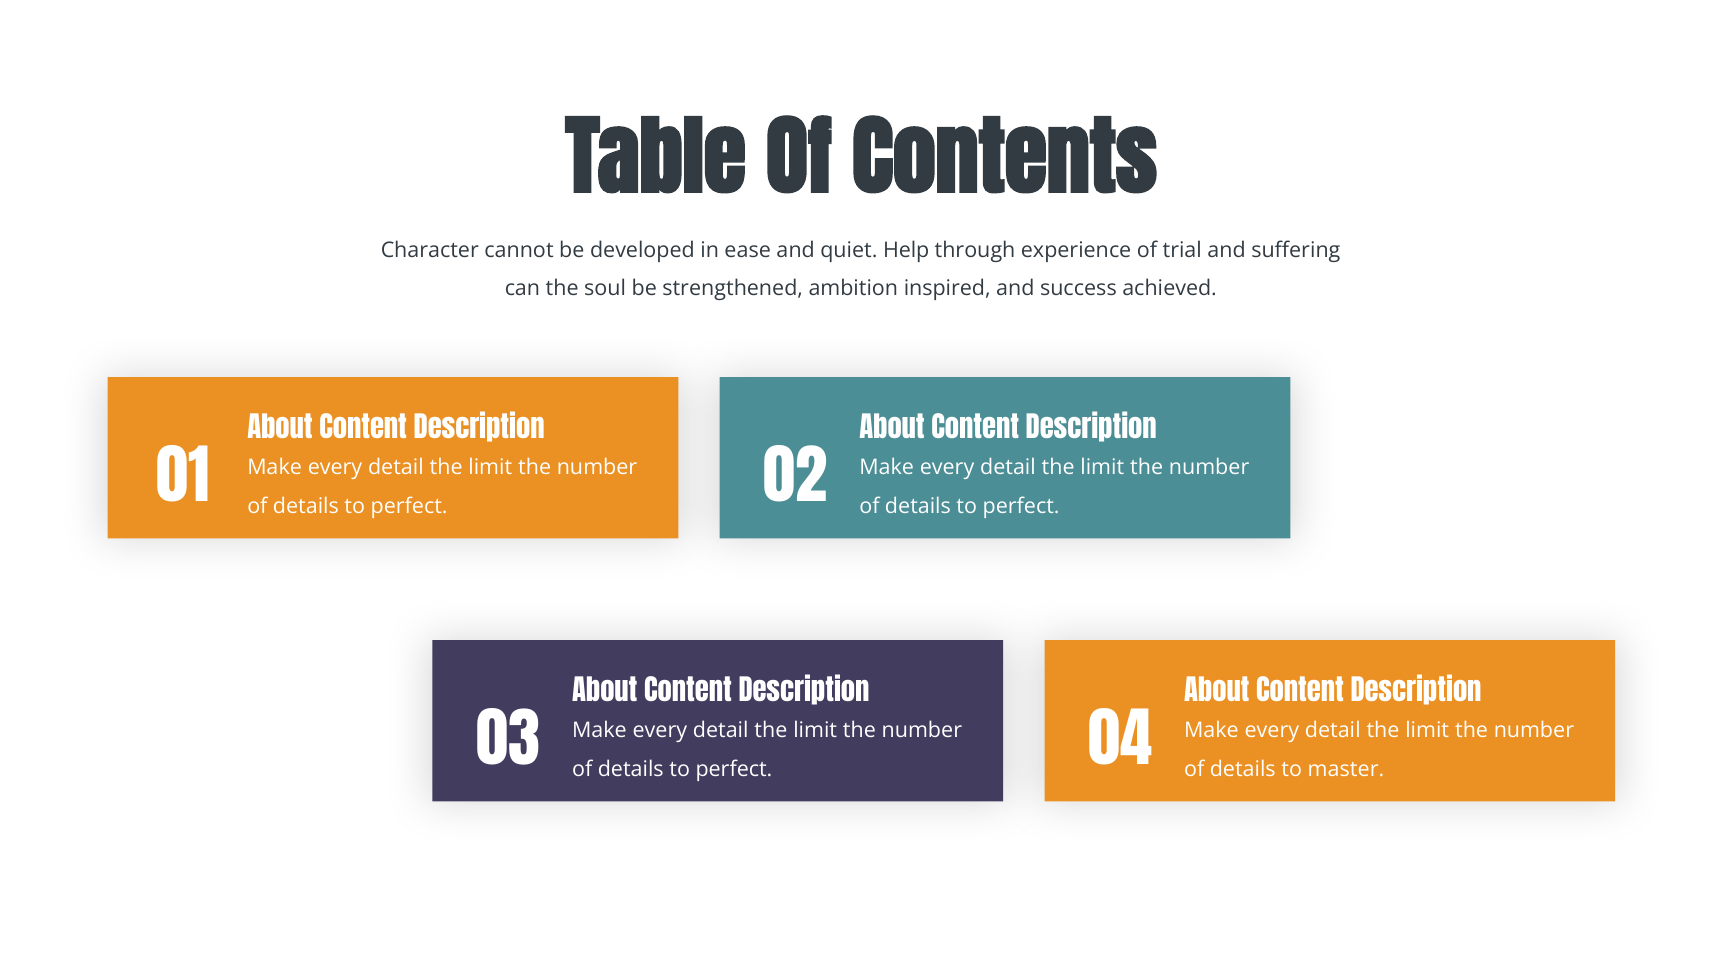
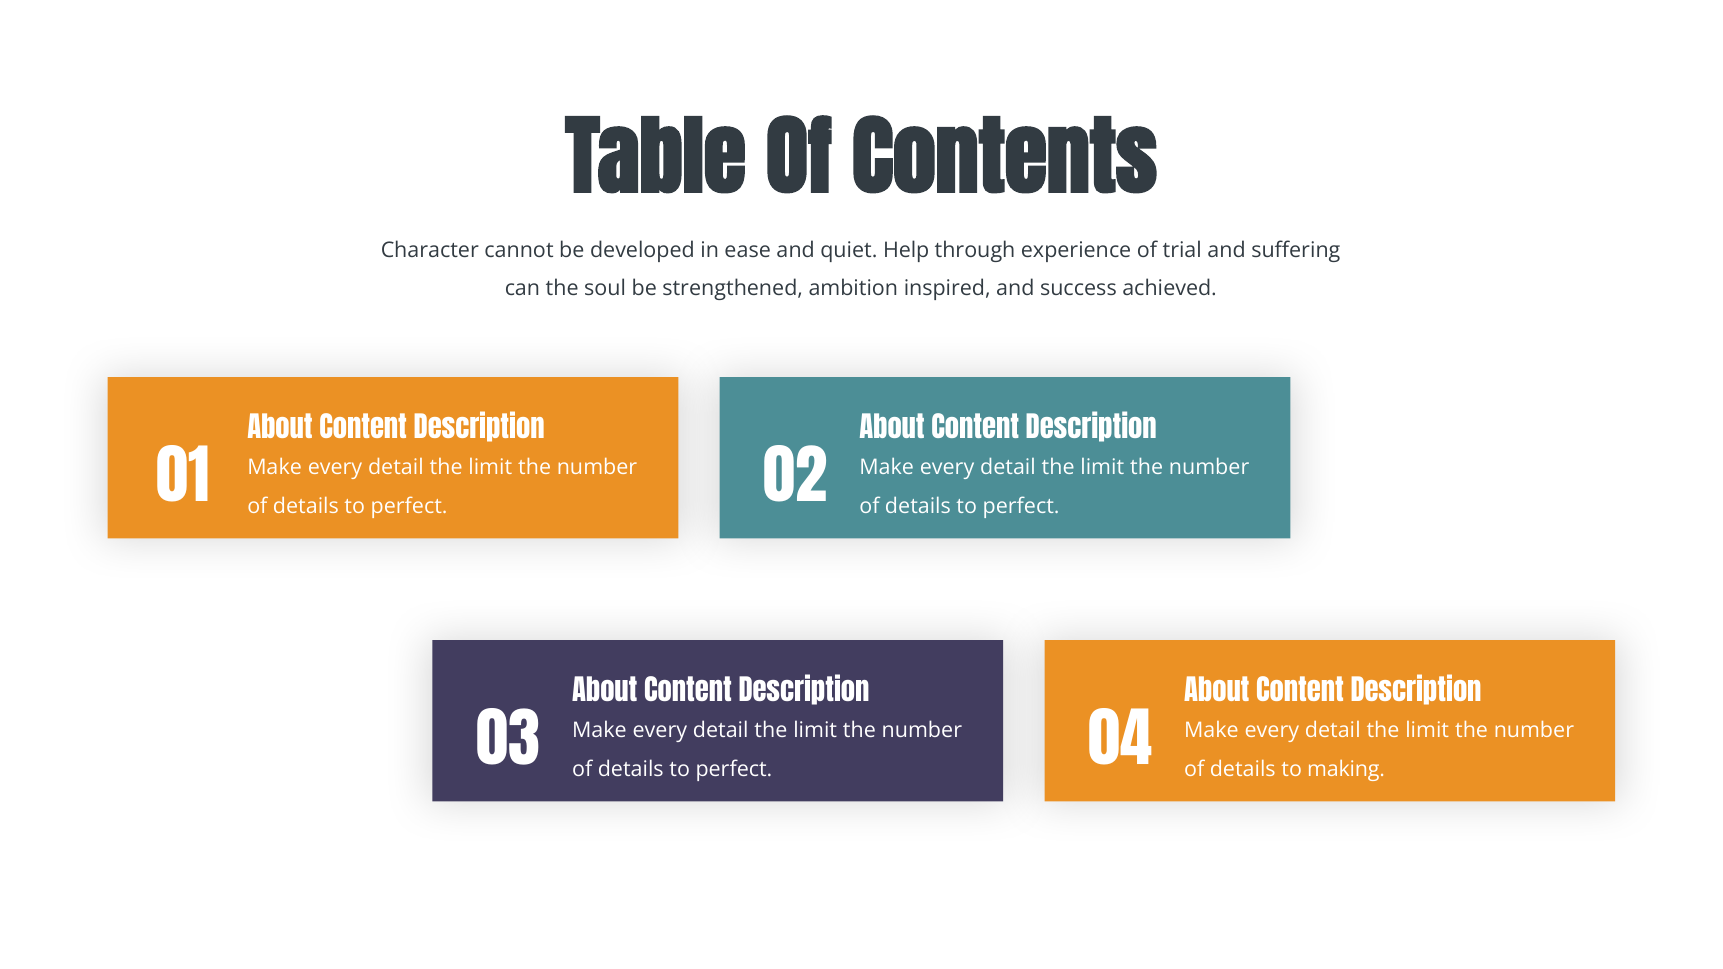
master: master -> making (1346, 769)
